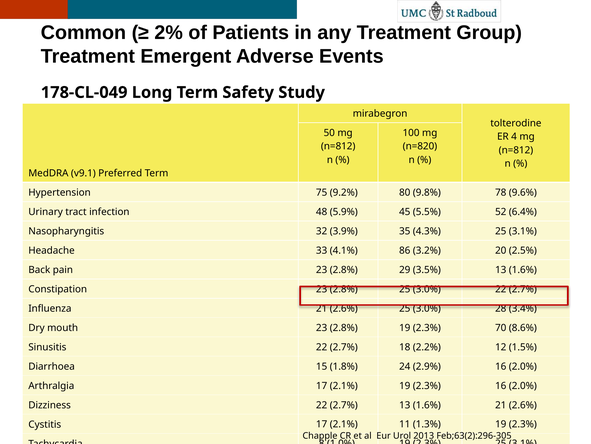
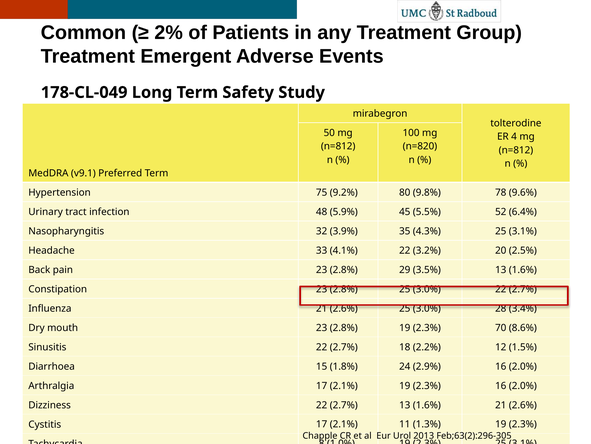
4.1% 86: 86 -> 22 (405, 250)
